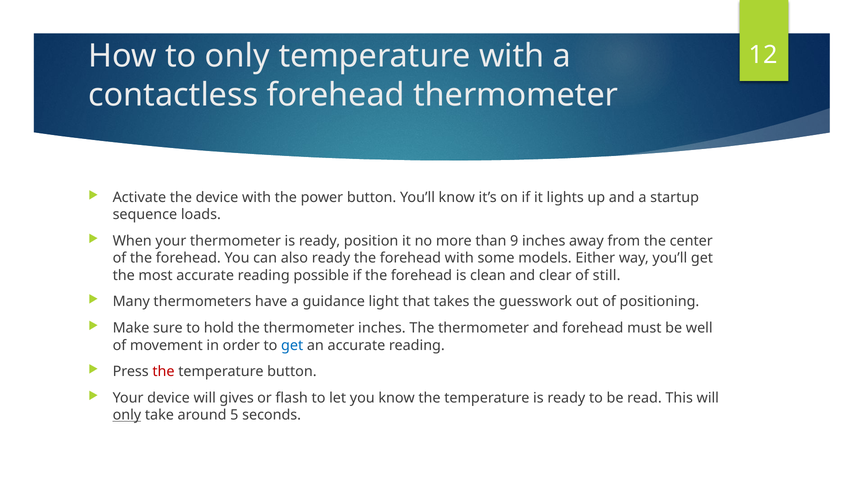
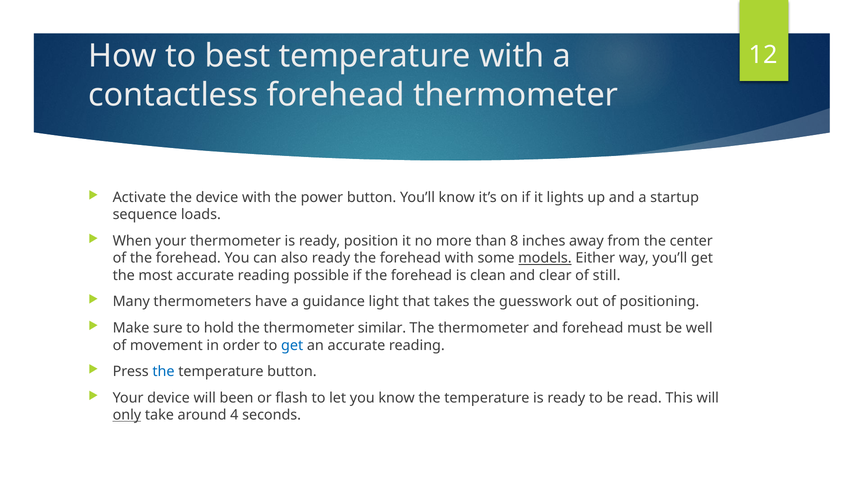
to only: only -> best (238, 56)
9: 9 -> 8 (514, 241)
models underline: none -> present (545, 258)
thermometer inches: inches -> similar (382, 328)
the colour: red -> blue (164, 372)
gives: gives -> been (237, 398)
5: 5 -> 4 (234, 415)
